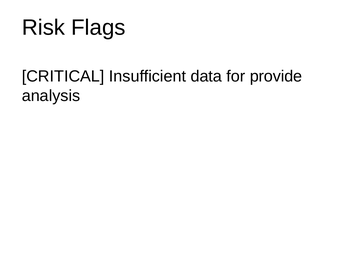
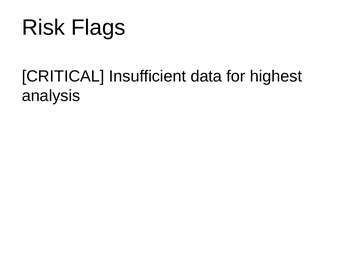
provide: provide -> highest (276, 76)
